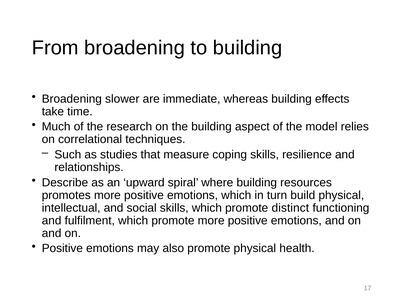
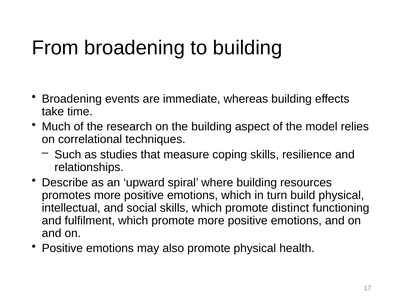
slower: slower -> events (122, 99)
